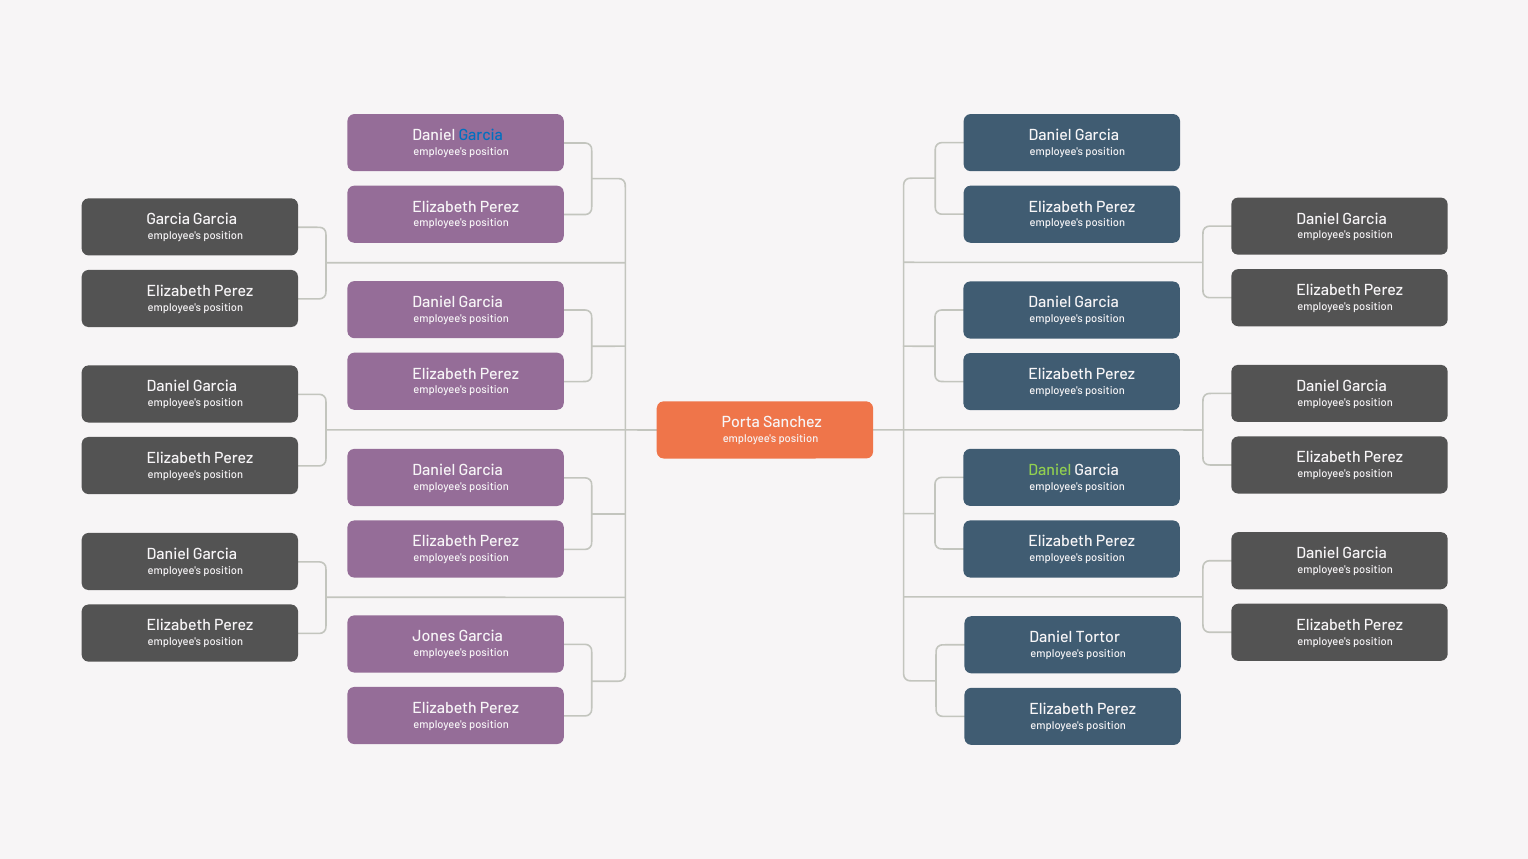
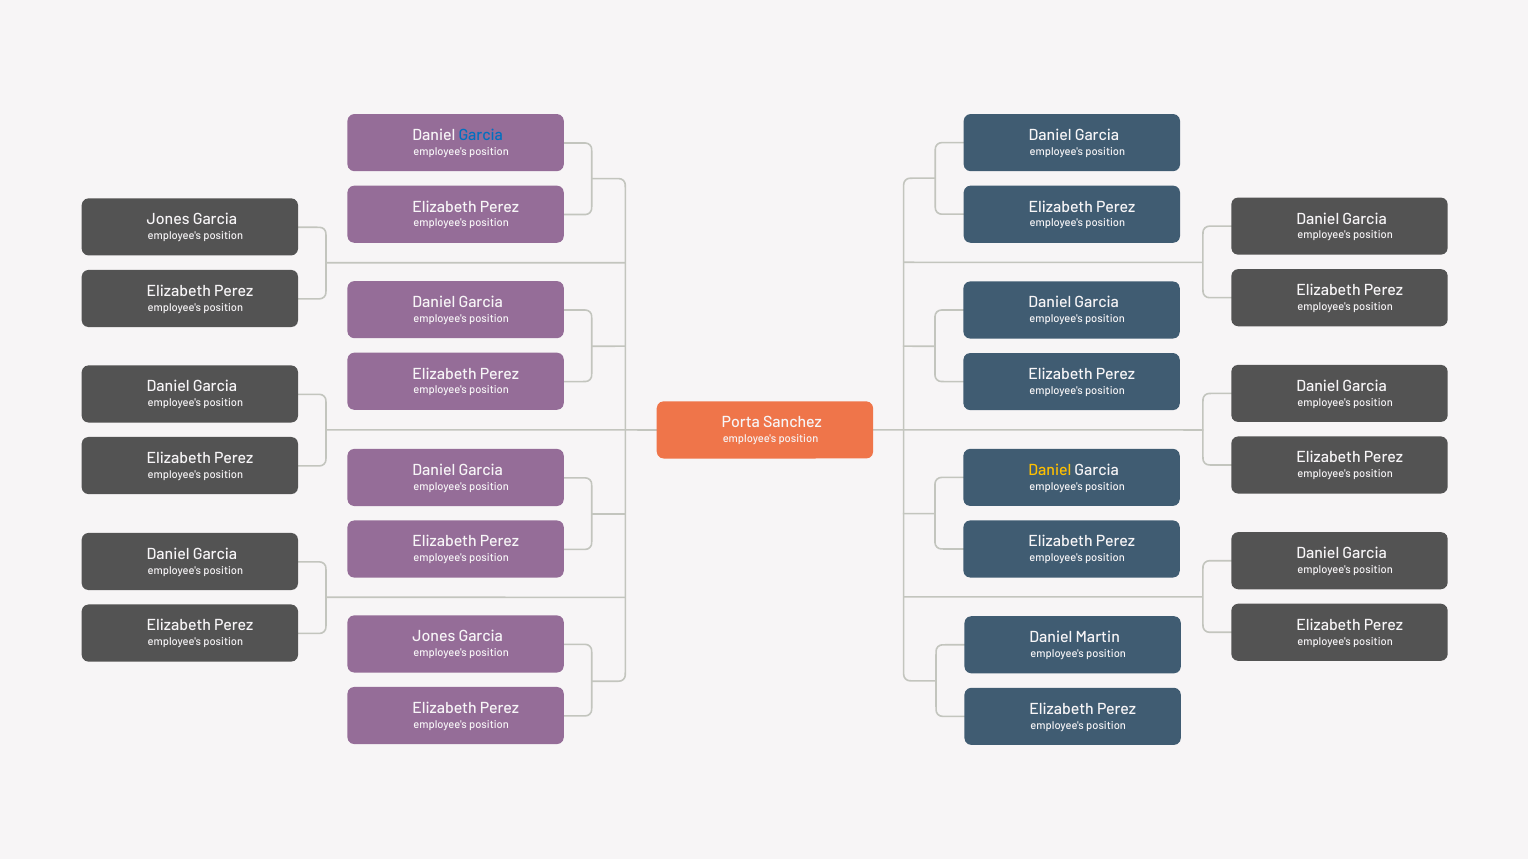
Garcia: Garcia -> Jones (168, 220)
Daniel colour: light green -> yellow (1050, 470)
Tortor: Tortor -> Martin (1098, 638)
